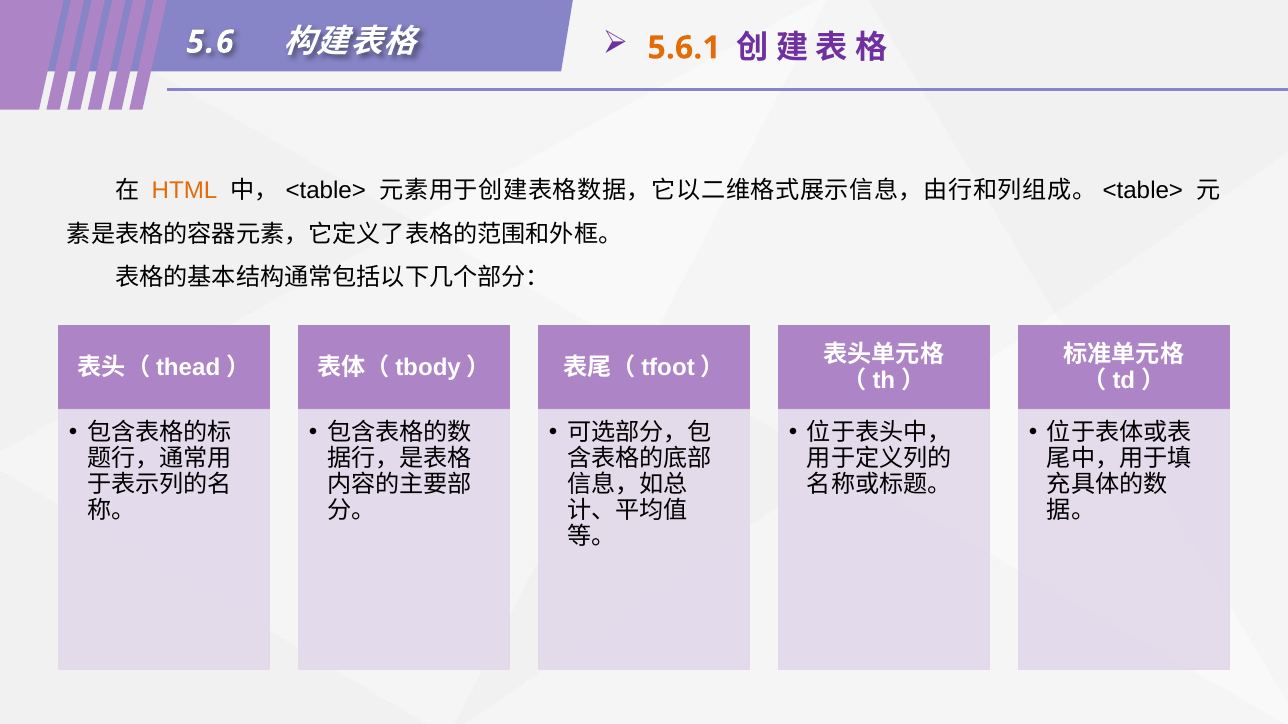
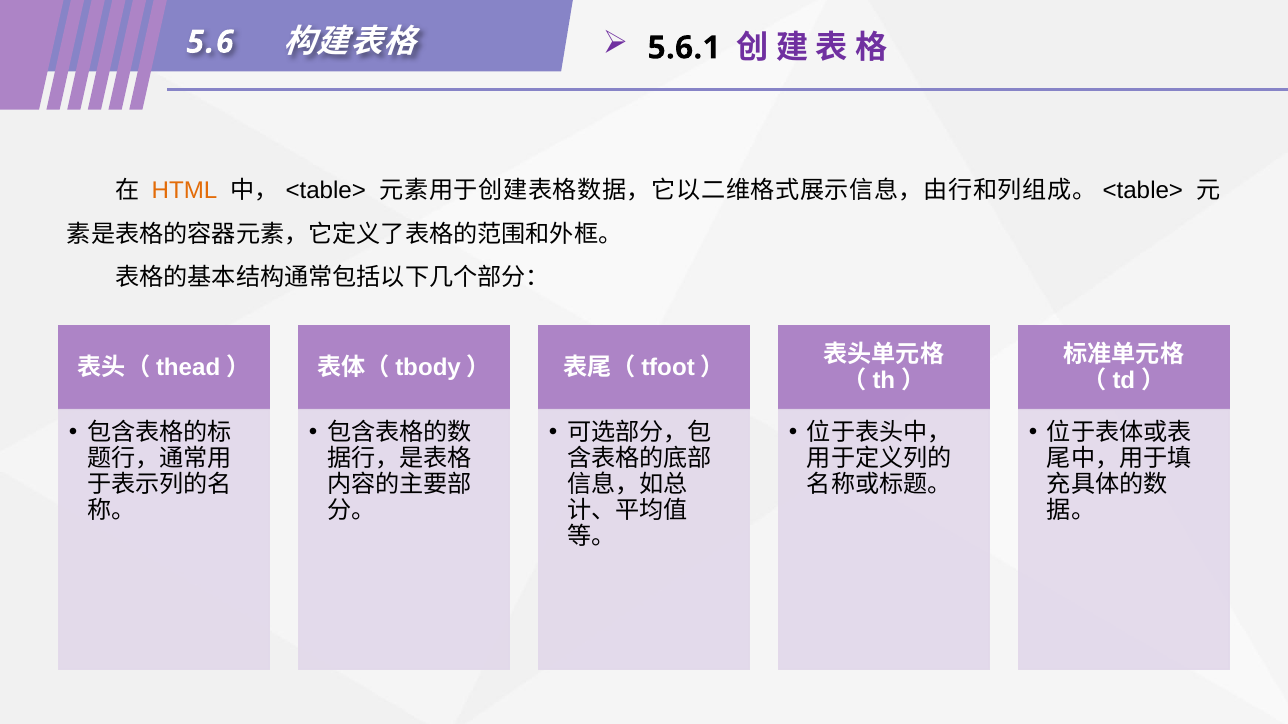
5.6.1 colour: orange -> black (684, 48)
